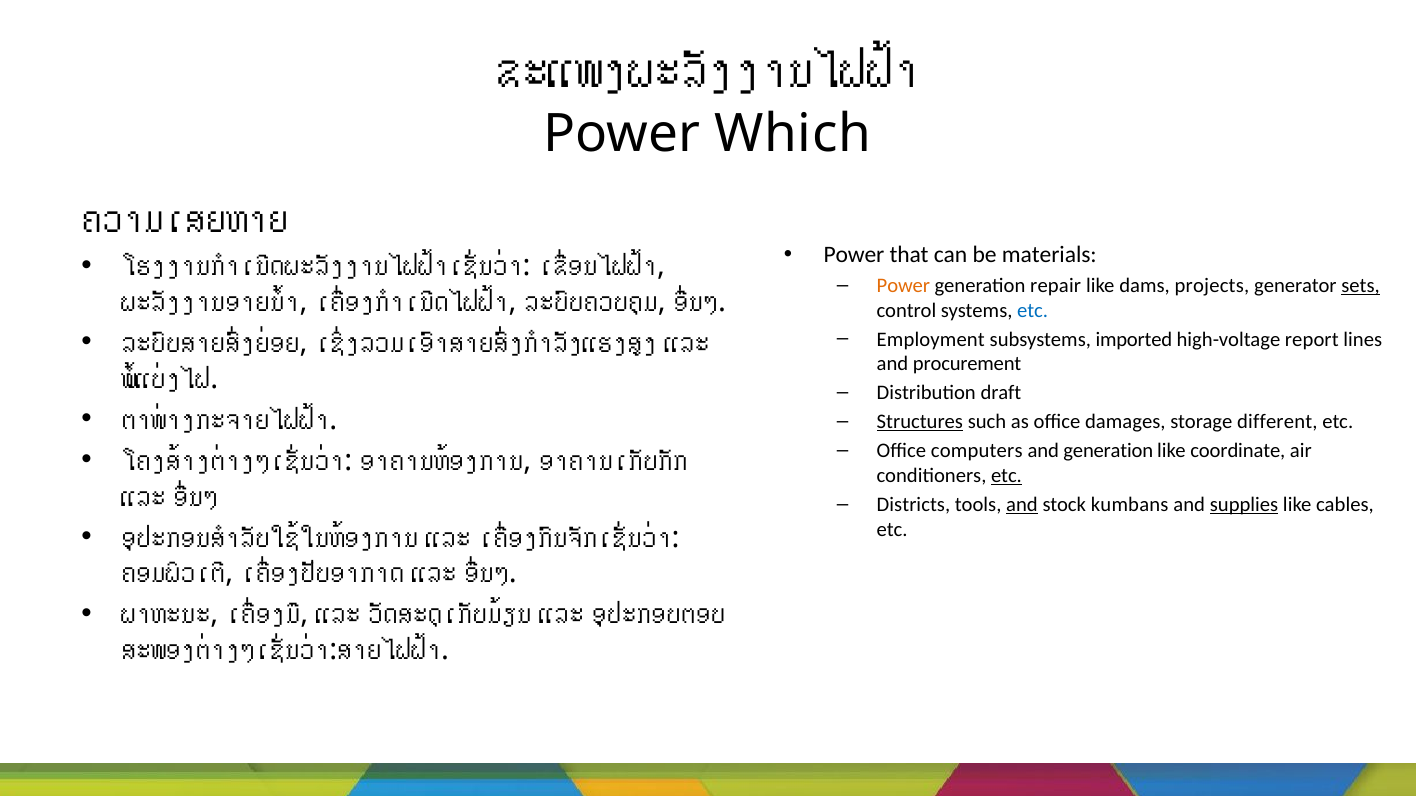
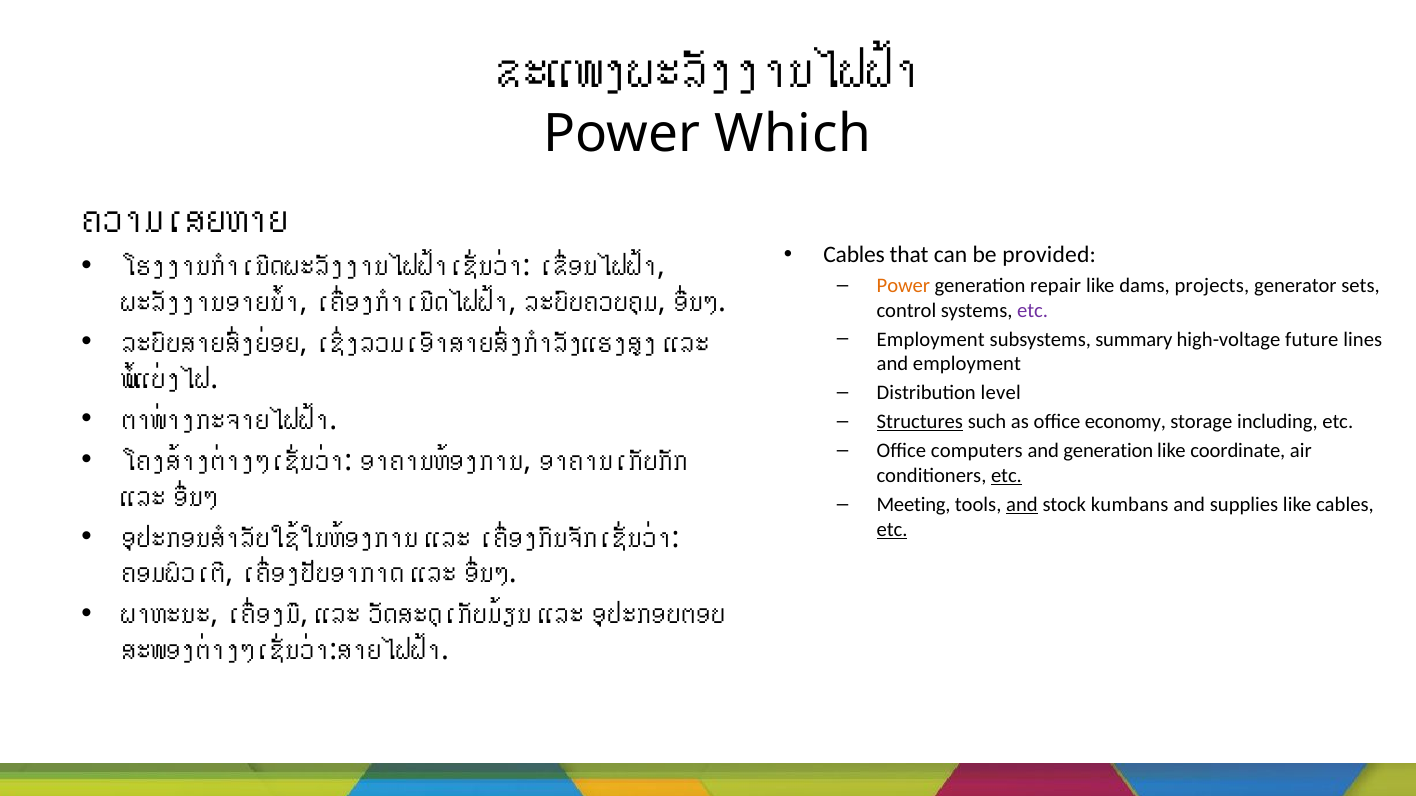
Power: Power -> Cables (854, 255)
materials: materials -> provided (1049, 255)
sets underline: present -> none (1361, 286)
etc colour: blue -> purple (1033, 311)
imported: imported -> summary (1134, 339)
report: report -> future (1312, 339)
and procurement: procurement -> employment (967, 364)
draft: draft -> level (1001, 393)
damages: damages -> economy (1125, 422)
different: different -> including (1277, 422)
Districts: Districts -> Meeting (914, 505)
supplies underline: present -> none (1244, 505)
etc underline: none -> present (892, 530)
